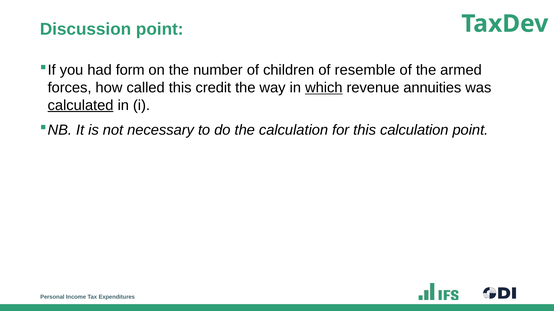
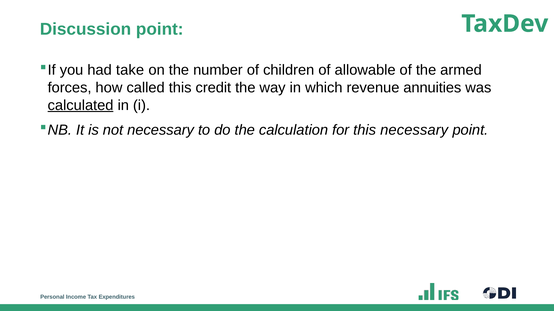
form: form -> take (130, 70)
resemble: resemble -> allowable (365, 70)
which underline: present -> none (324, 88)
this calculation: calculation -> necessary (414, 130)
